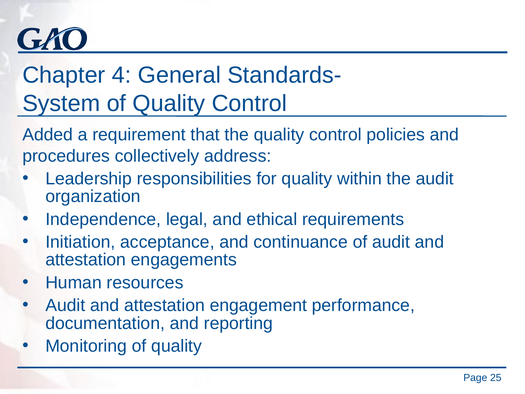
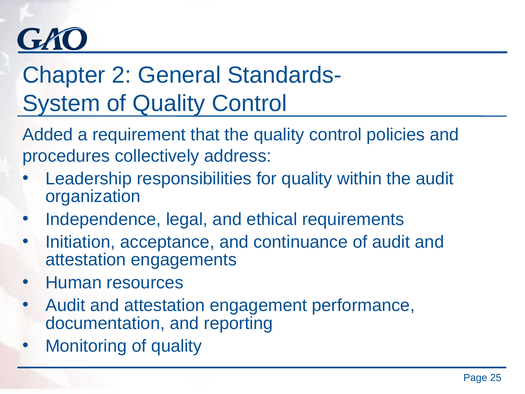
4: 4 -> 2 (122, 75)
